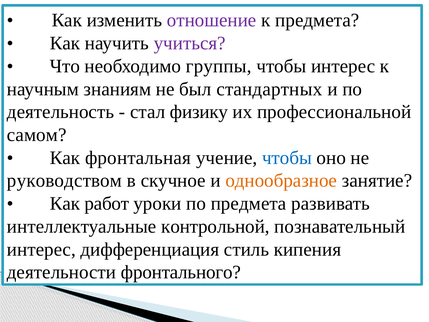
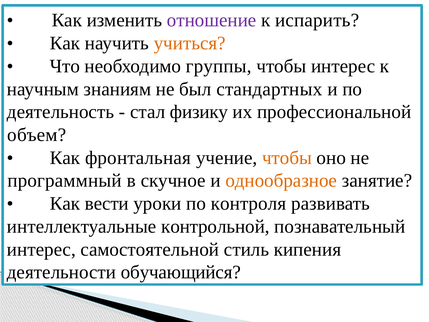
к предмета: предмета -> испарить (317, 20)
учиться colour: purple -> orange (190, 43)
самом: самом -> объем (37, 135)
чтобы colour: blue -> orange (287, 158)
руководством: руководством -> программный (64, 181)
работ: работ -> вести (107, 203)
по предмета: предмета -> контроля (249, 203)
дифференциация: дифференциация -> самостоятельной (150, 249)
фронтального: фронтального -> обучающийся (181, 272)
